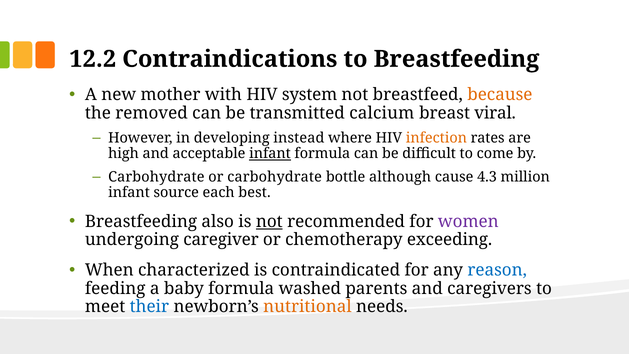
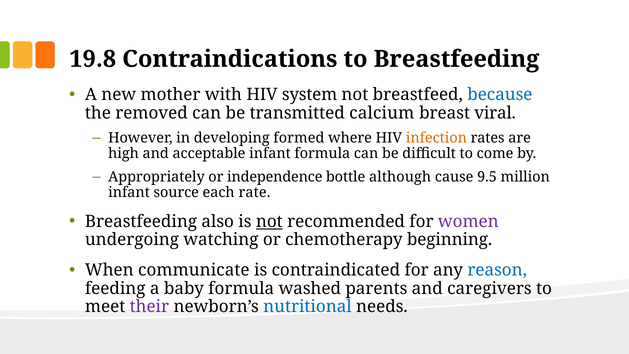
12.2: 12.2 -> 19.8 (93, 59)
because colour: orange -> blue (500, 95)
instead: instead -> formed (299, 138)
infant underline: present -> none (270, 154)
Carbohydrate: Carbohydrate -> Appropriately (156, 177)
or carbohydrate: carbohydrate -> independence (275, 177)
4.3: 4.3 -> 9.5 (487, 177)
best: best -> rate (254, 193)
caregiver: caregiver -> watching (221, 240)
exceeding: exceeding -> beginning (450, 240)
characterized: characterized -> communicate (194, 270)
their colour: blue -> purple (149, 307)
nutritional colour: orange -> blue (307, 307)
